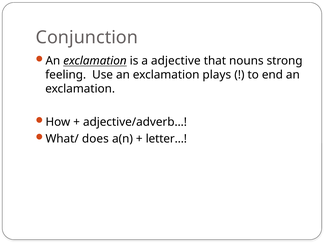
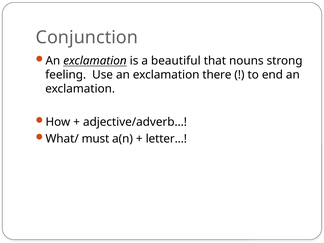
adjective: adjective -> beautiful (176, 61)
plays: plays -> there (217, 75)
does: does -> must (95, 139)
